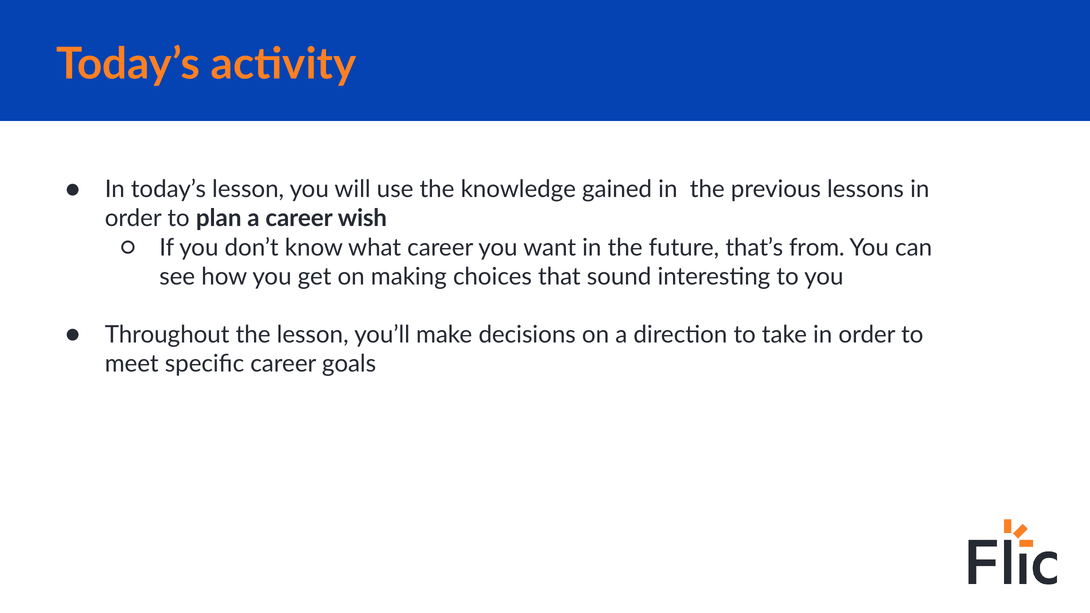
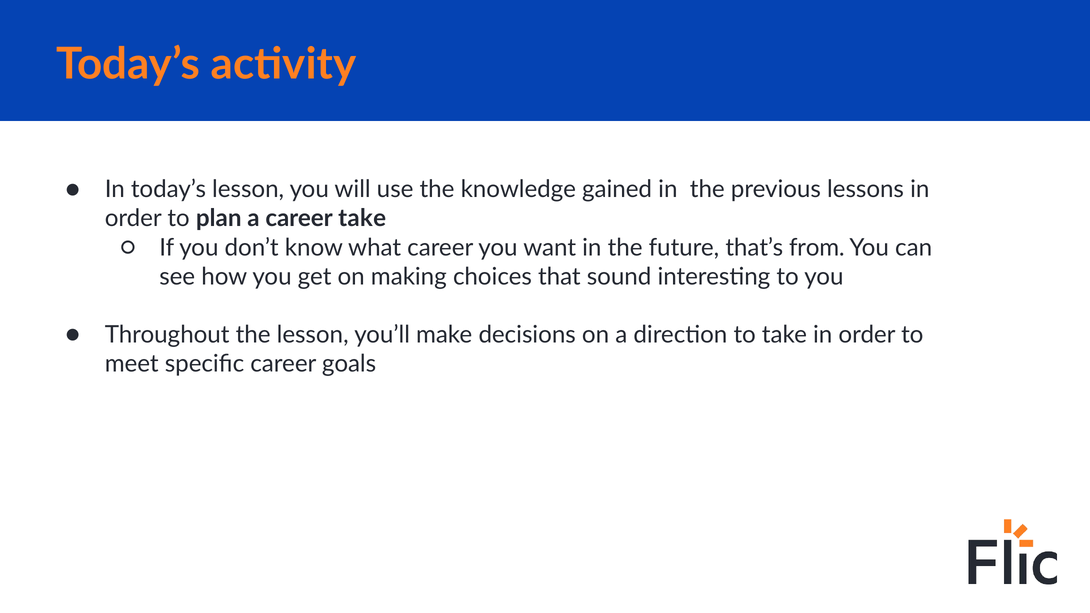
career wish: wish -> take (362, 219)
